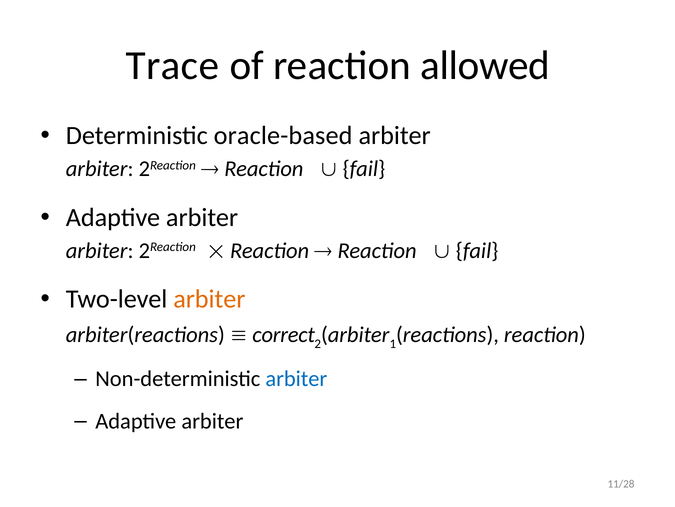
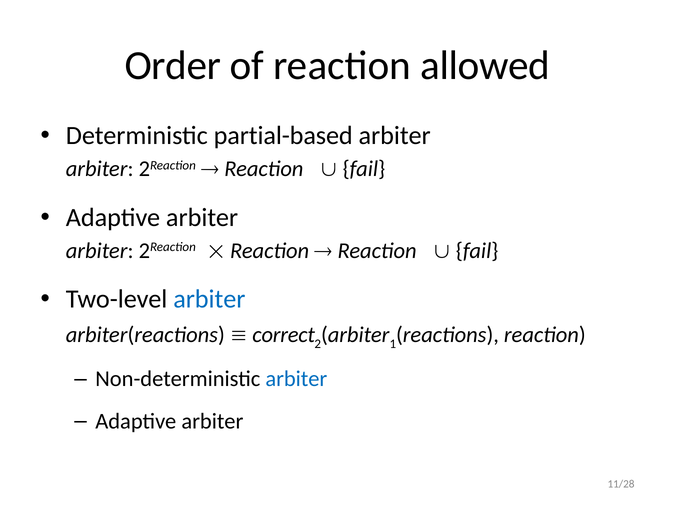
Trace: Trace -> Order (173, 65)
oracle-based: oracle-based -> partial-based (283, 135)
arbiter colour: orange -> blue (209, 299)
